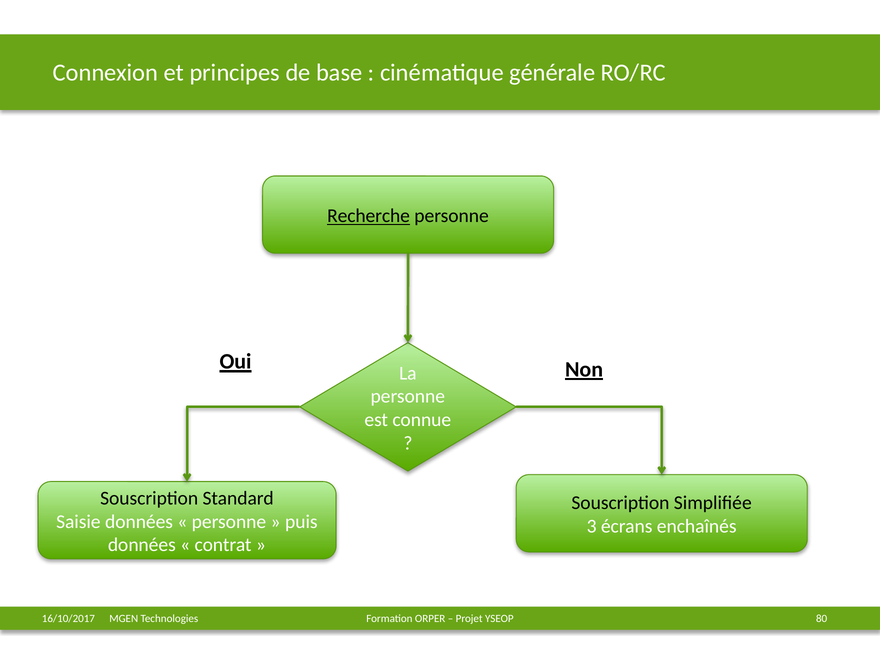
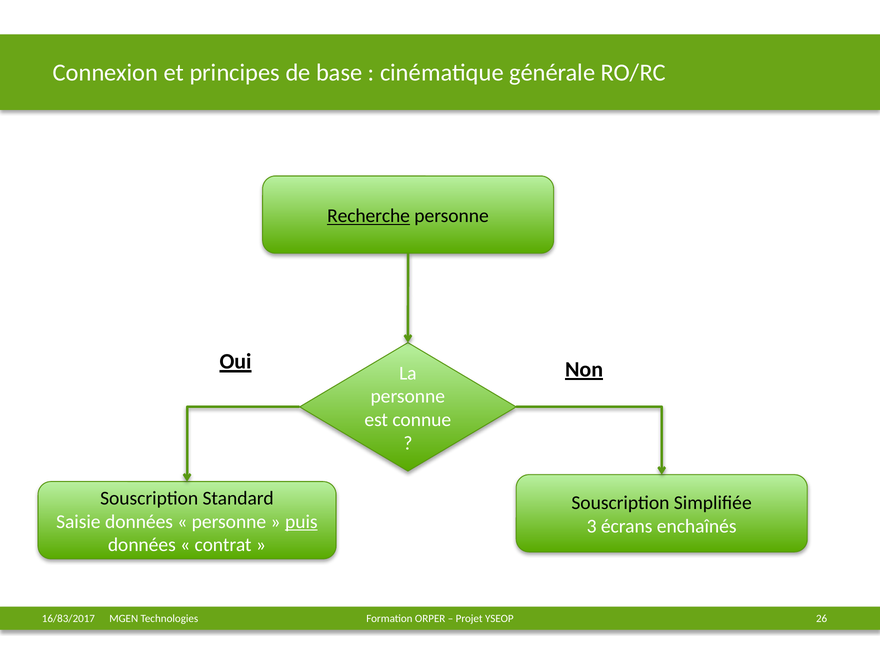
puis underline: none -> present (301, 522)
16/10/2017: 16/10/2017 -> 16/83/2017 (68, 618)
80: 80 -> 26 (822, 618)
